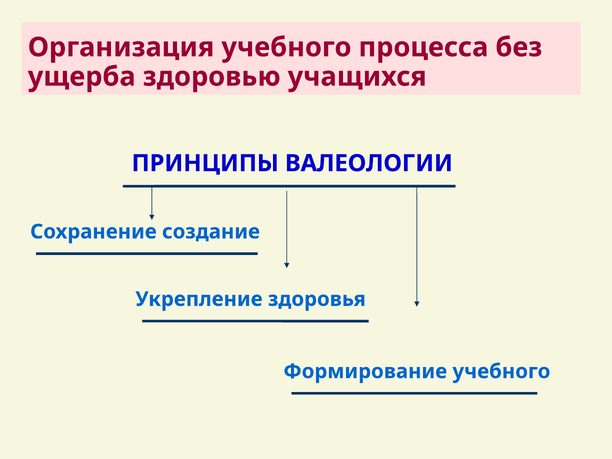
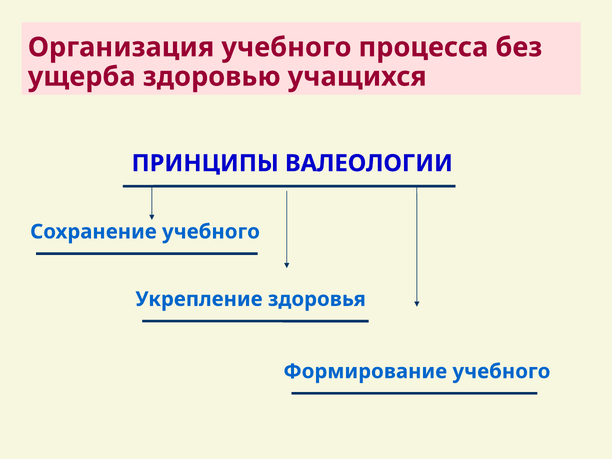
Сохранение создание: создание -> учебного (211, 232)
